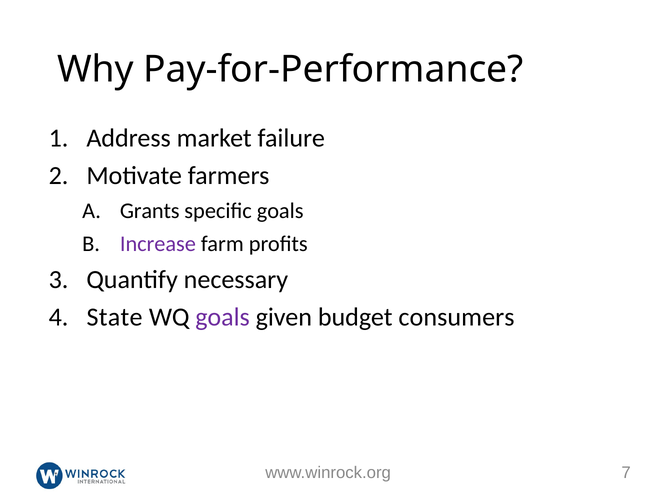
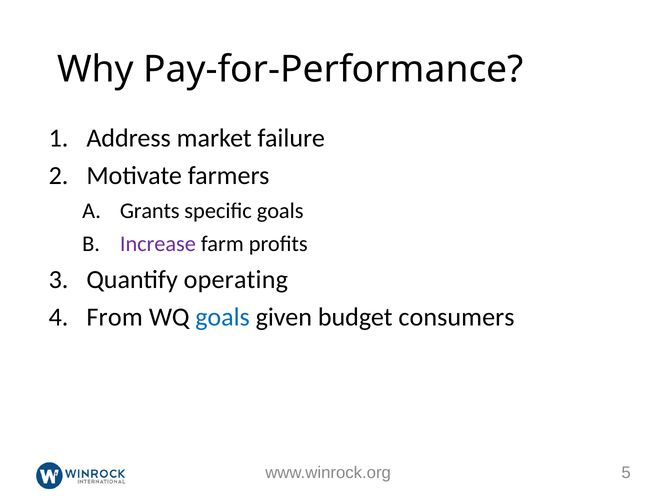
necessary: necessary -> operating (236, 280)
State: State -> From (115, 317)
goals colour: purple -> blue (223, 317)
7: 7 -> 5 (626, 473)
